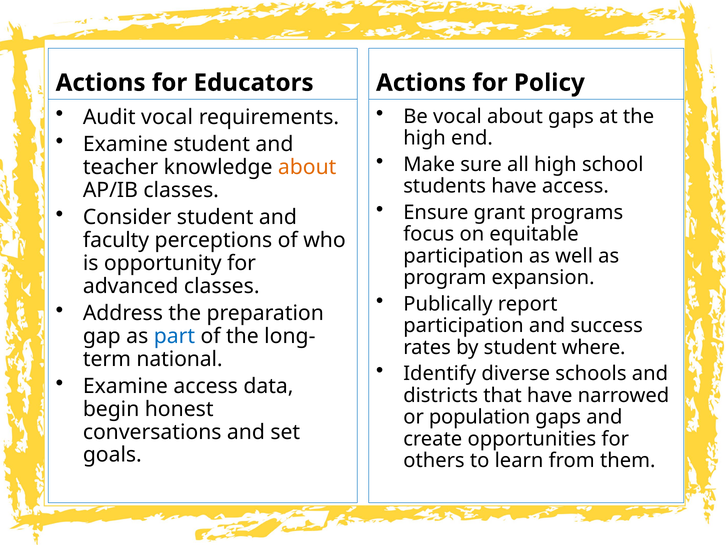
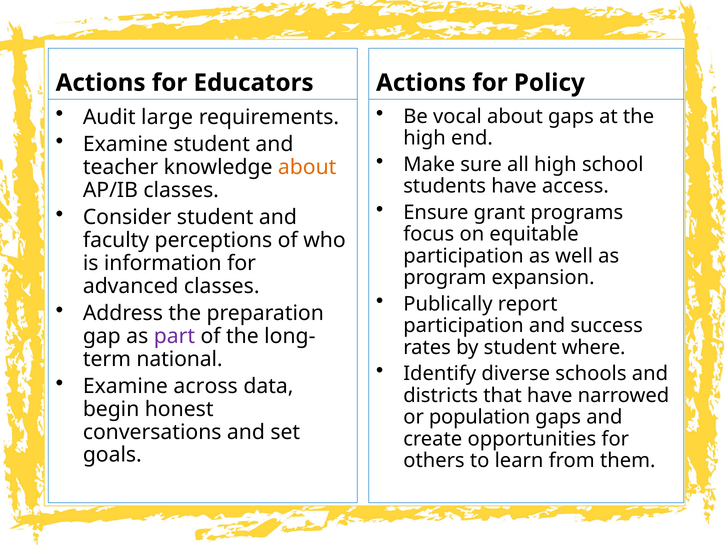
Audit vocal: vocal -> large (167, 117)
opportunity: opportunity -> information (163, 263)
part colour: blue -> purple (174, 336)
Examine access: access -> across (206, 386)
